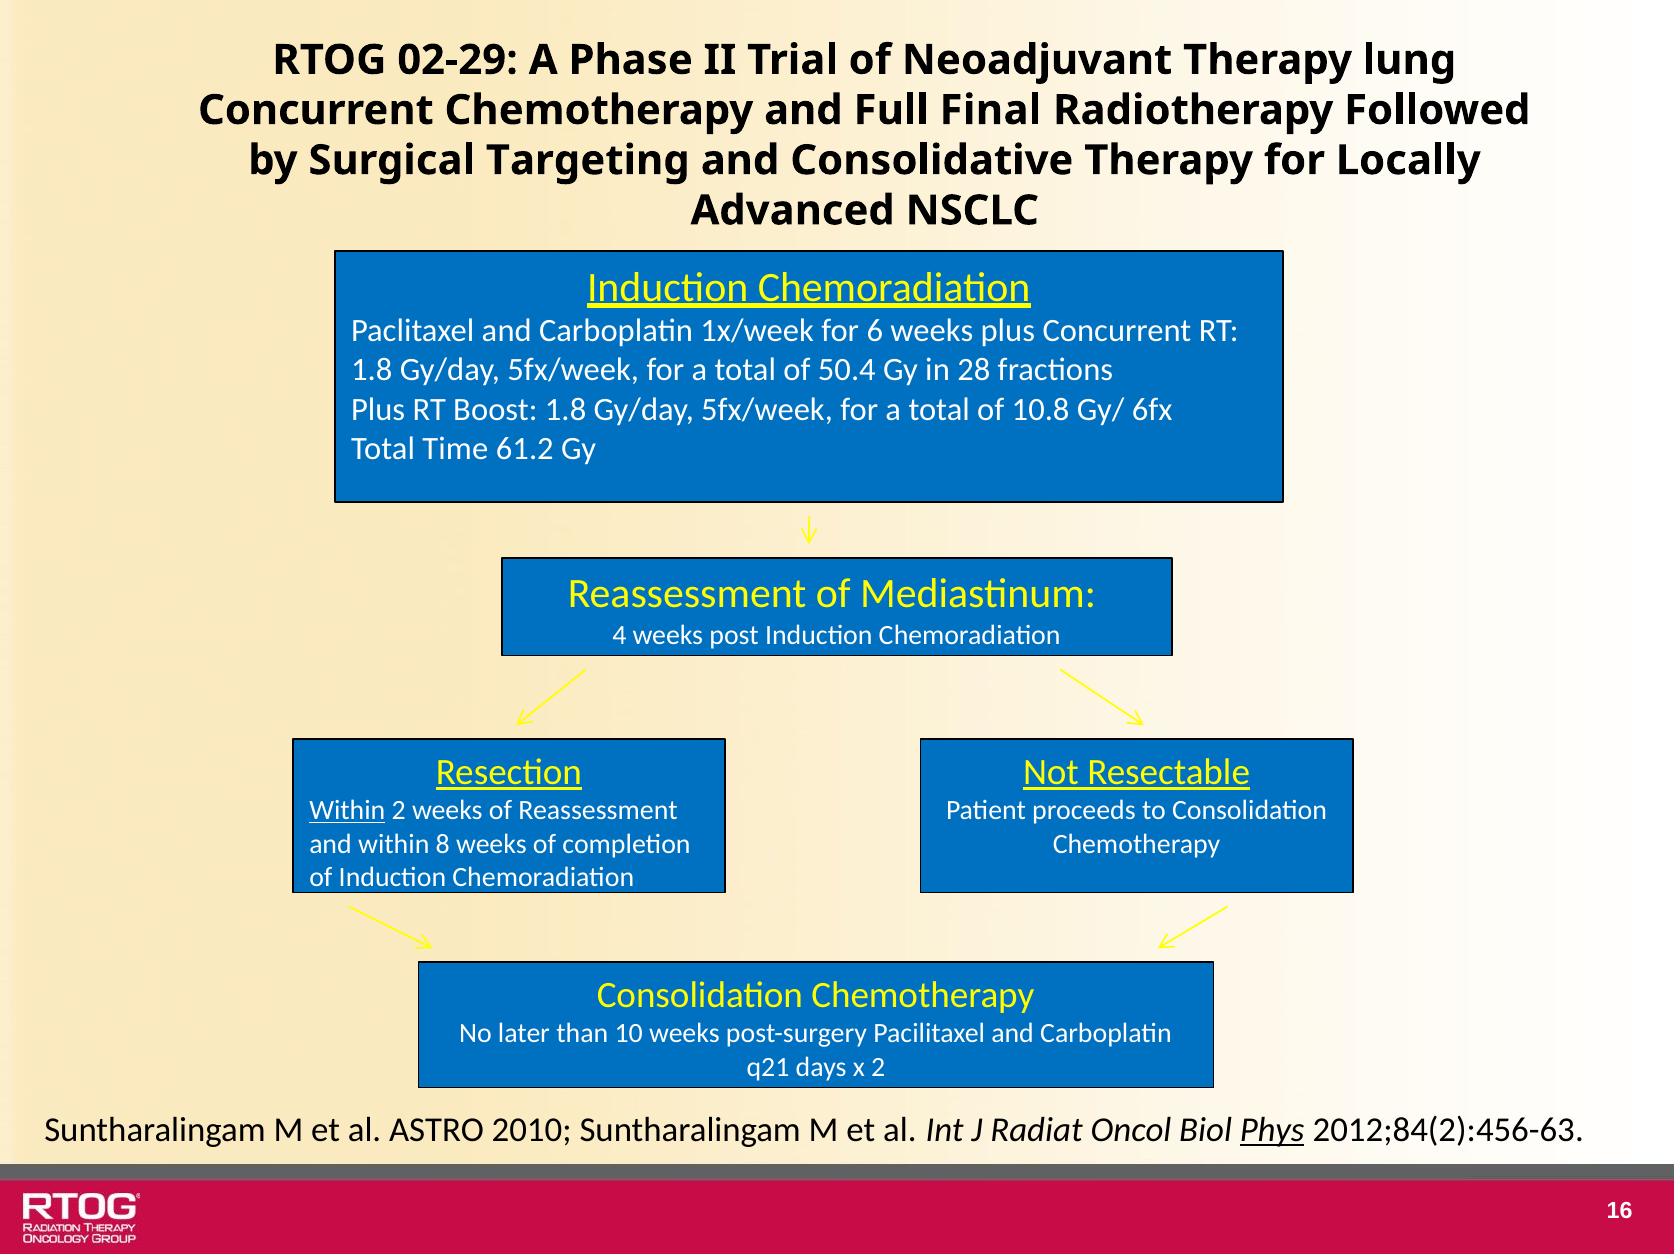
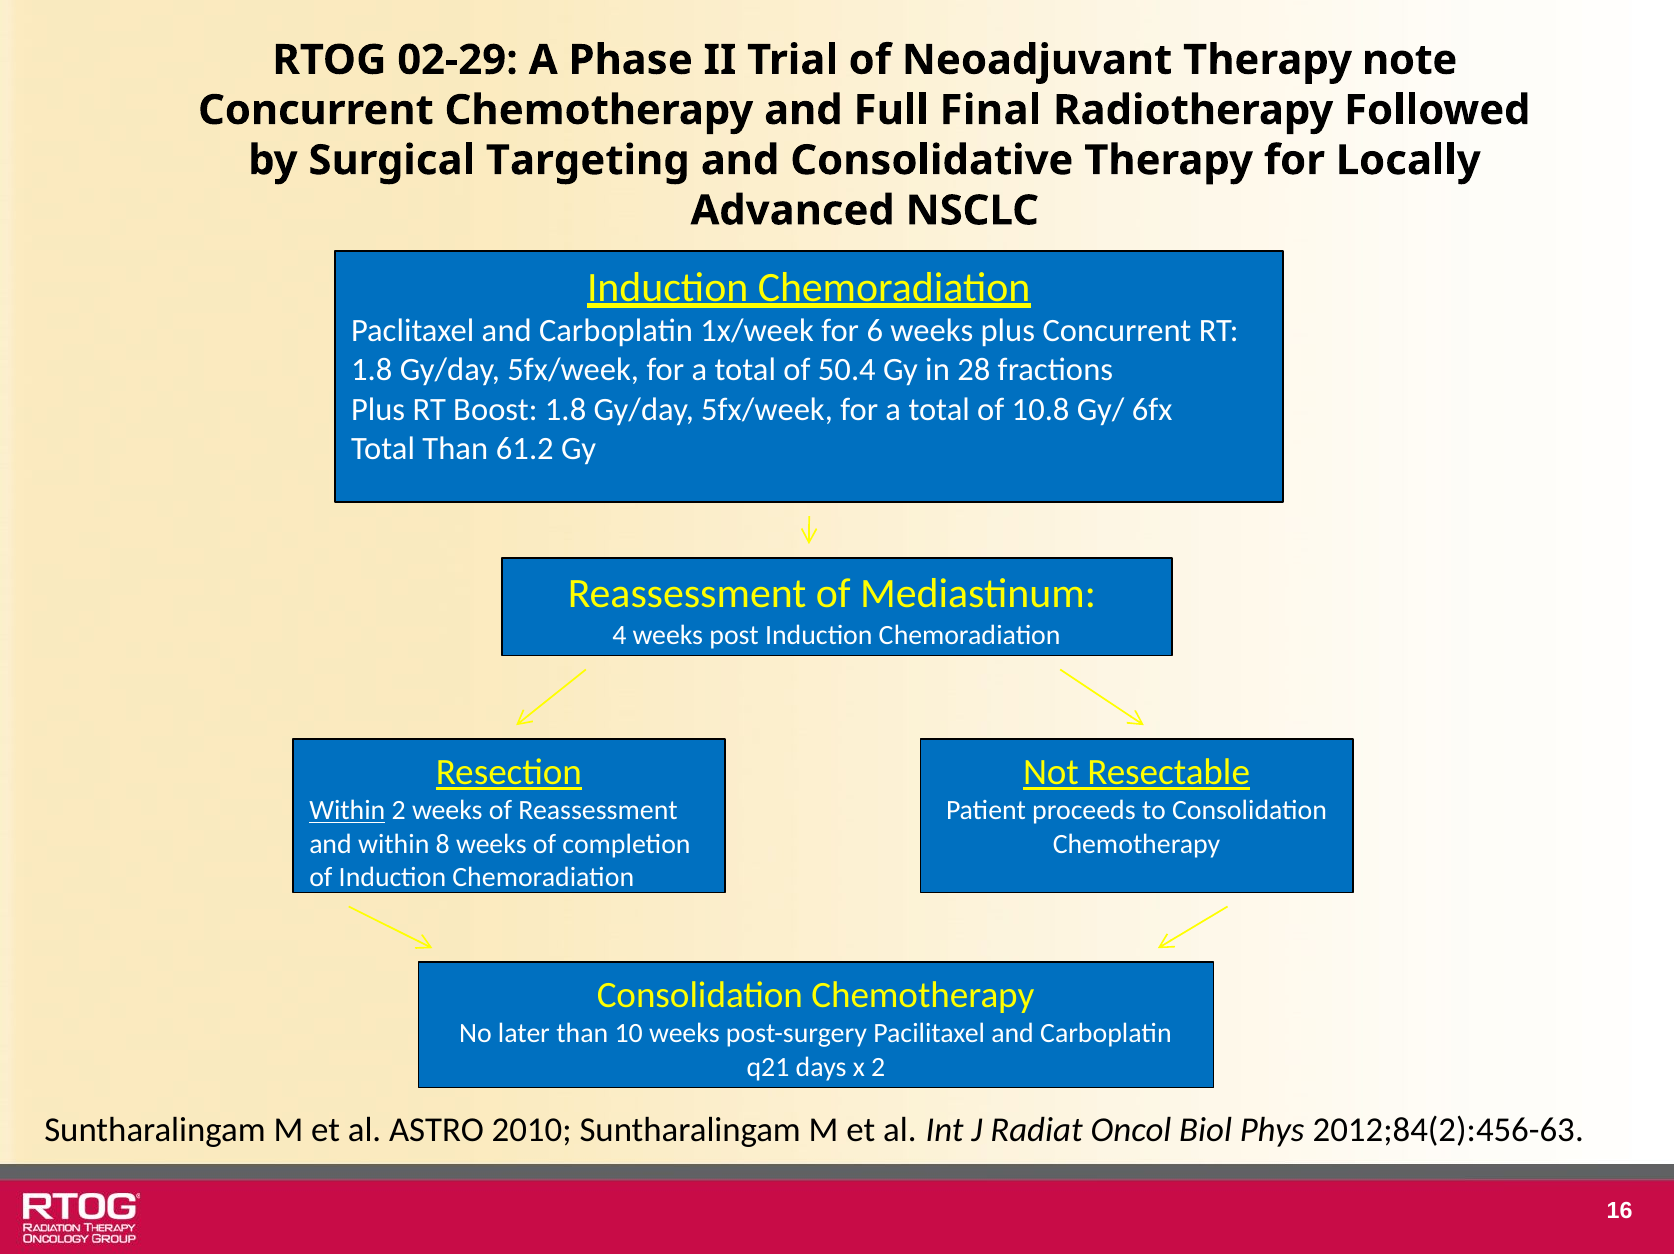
lung: lung -> note (1410, 60)
Total Time: Time -> Than (455, 449)
Phys underline: present -> none (1272, 1130)
